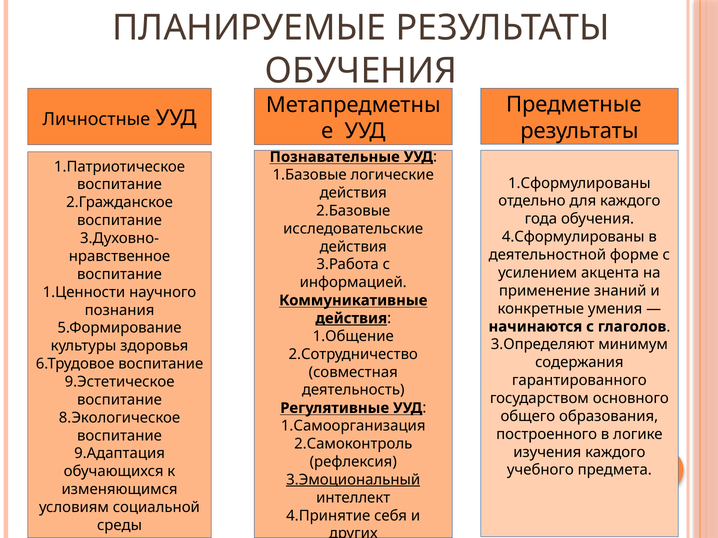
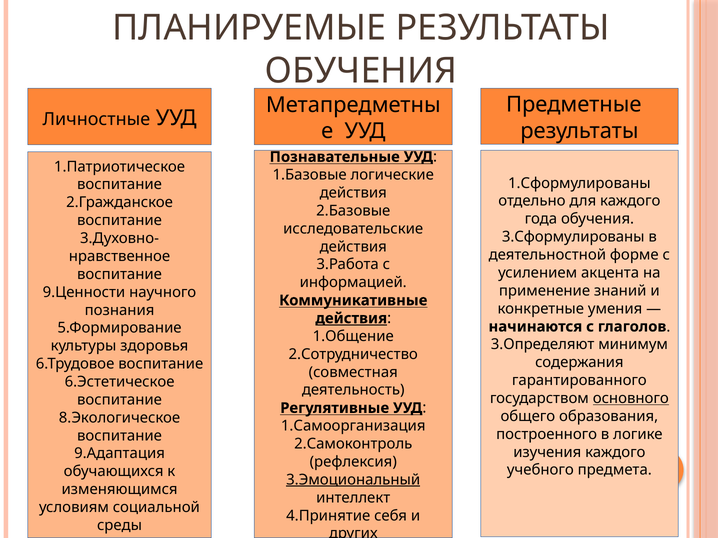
4.Сформулированы: 4.Сформулированы -> 3.Сформулированы (573, 237)
1.Ценности: 1.Ценности -> 9.Ценности (84, 292)
9.Эстетическое: 9.Эстетическое -> 6.Эстетическое (120, 382)
основного underline: none -> present (631, 399)
